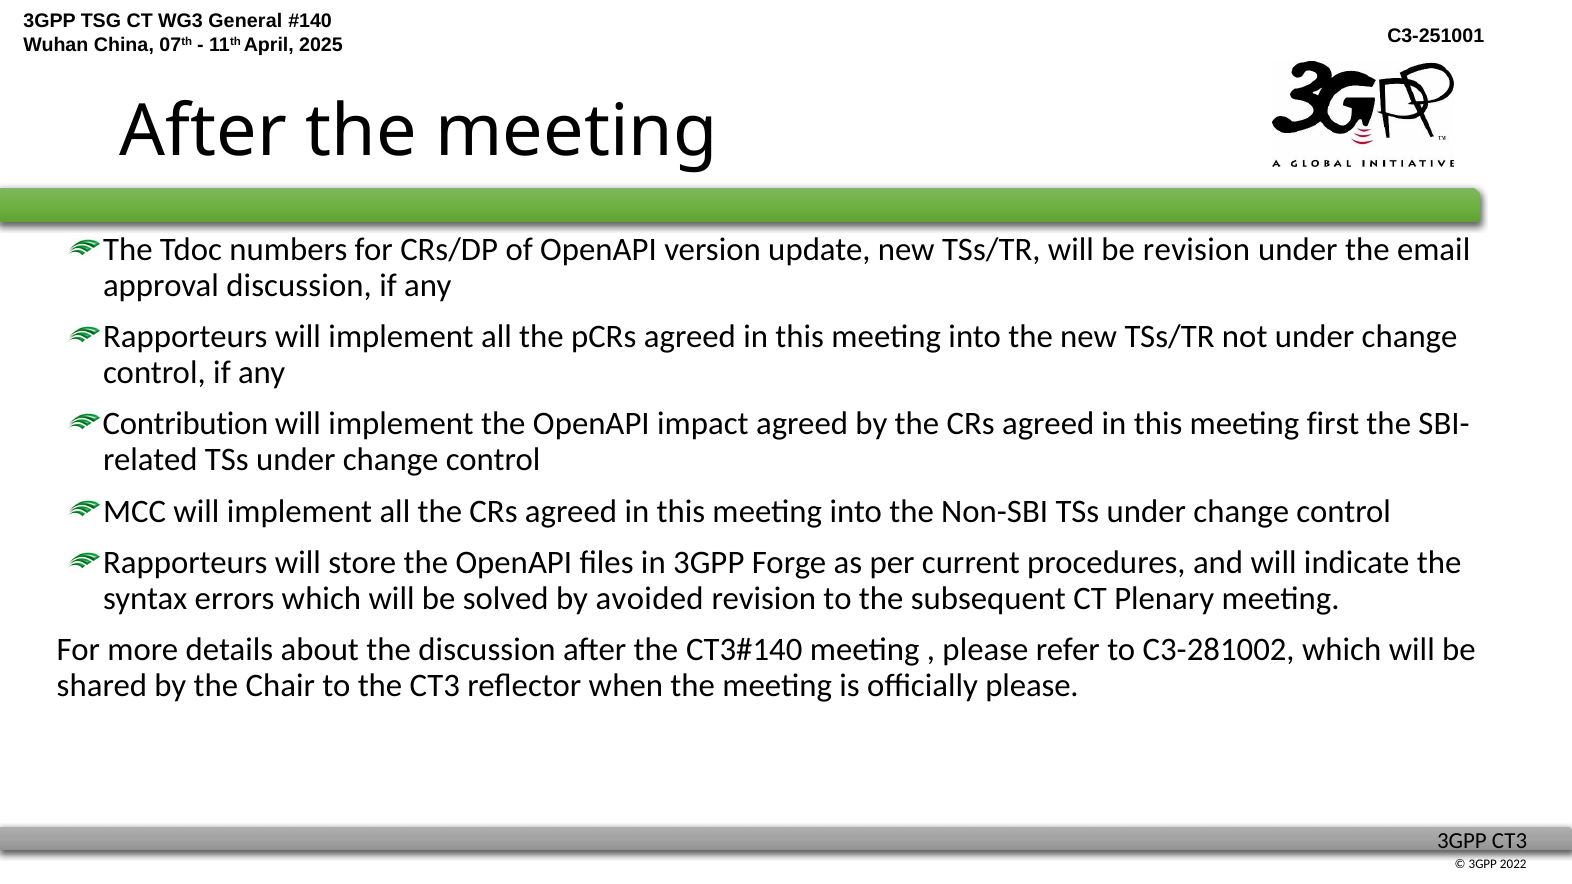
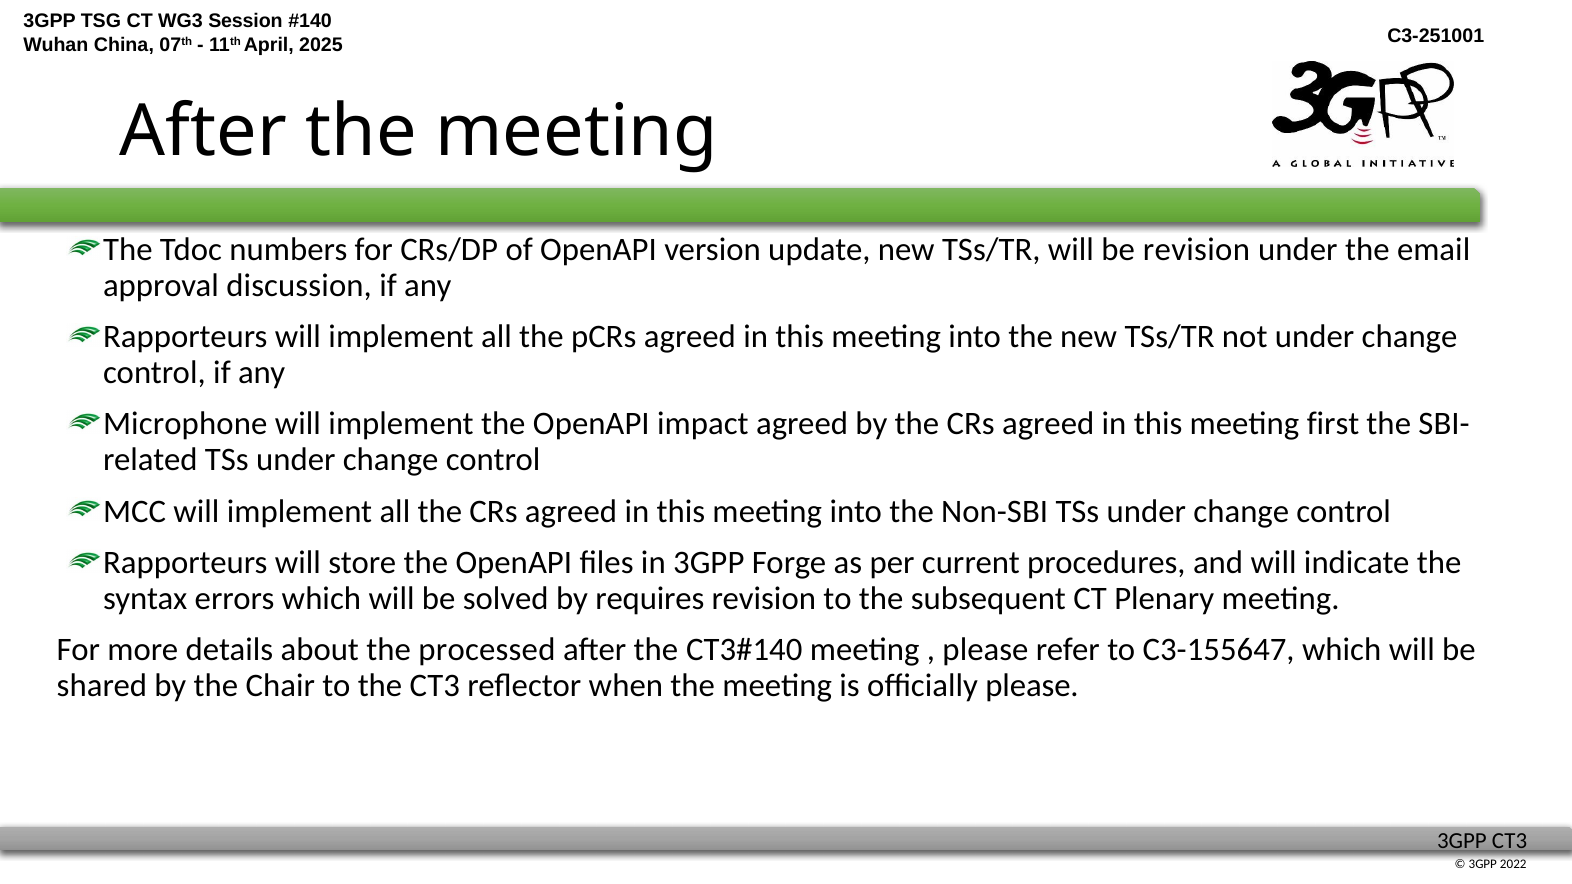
General: General -> Session (245, 21)
Contribution: Contribution -> Microphone (185, 424)
avoided: avoided -> requires (650, 598)
the discussion: discussion -> processed (487, 650)
C3-281002: C3-281002 -> C3-155647 (1219, 650)
